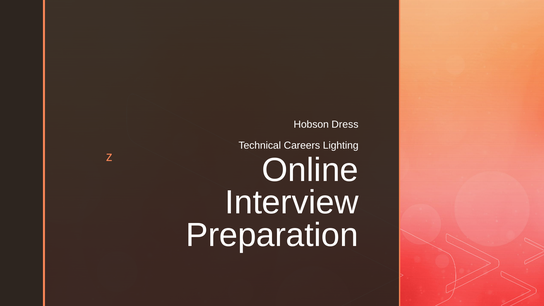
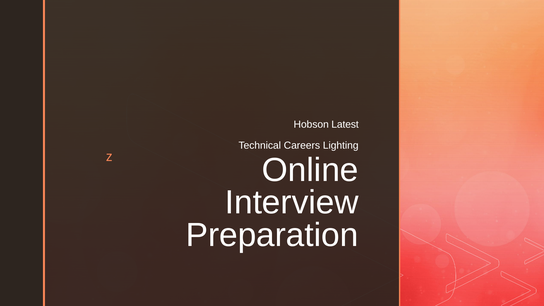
Dress: Dress -> Latest (345, 125)
